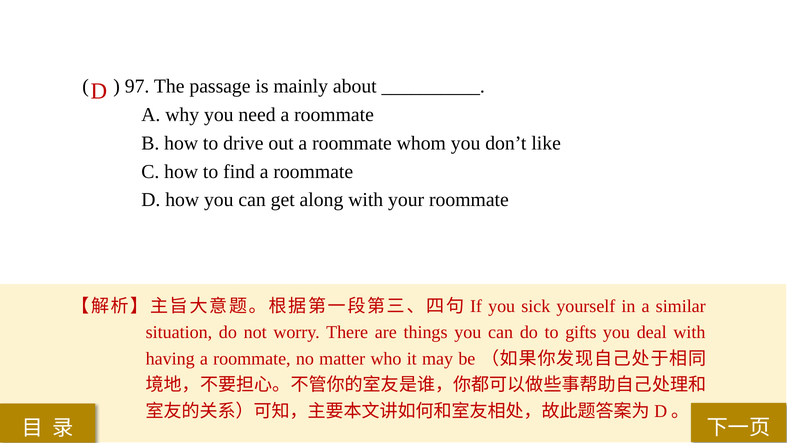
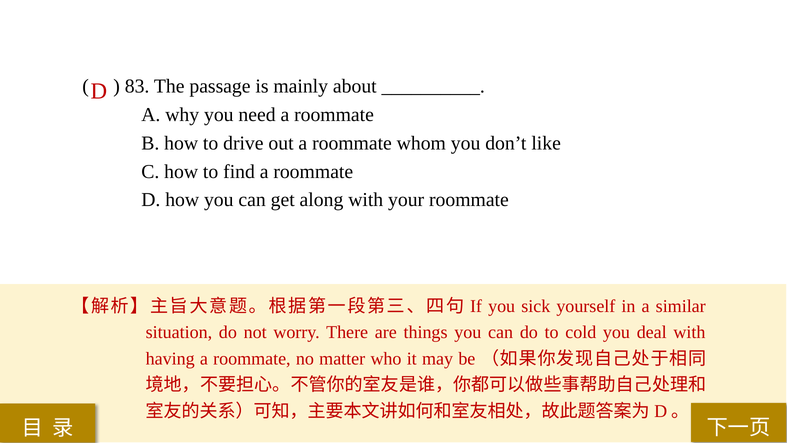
97: 97 -> 83 (137, 86)
gifts: gifts -> cold (581, 332)
